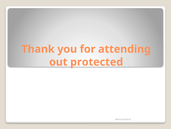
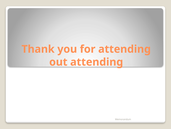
out protected: protected -> attending (97, 62)
